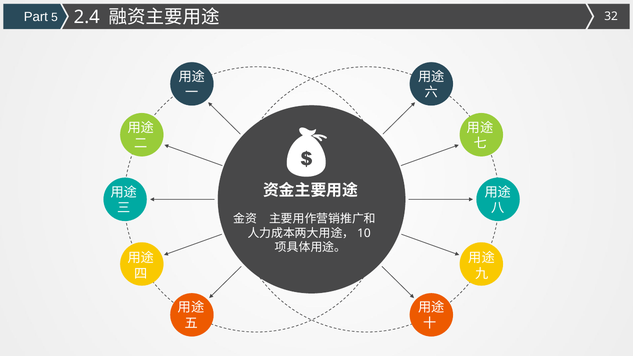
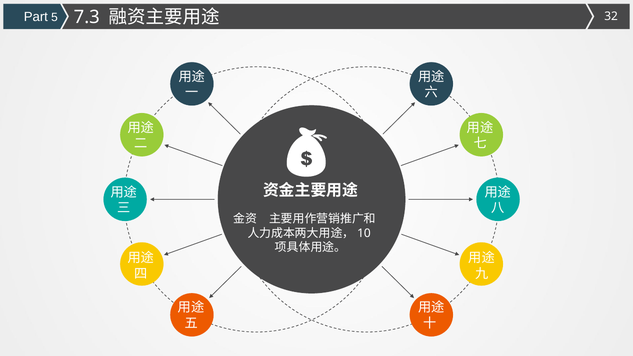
2.4: 2.4 -> 7.3 (87, 17)
